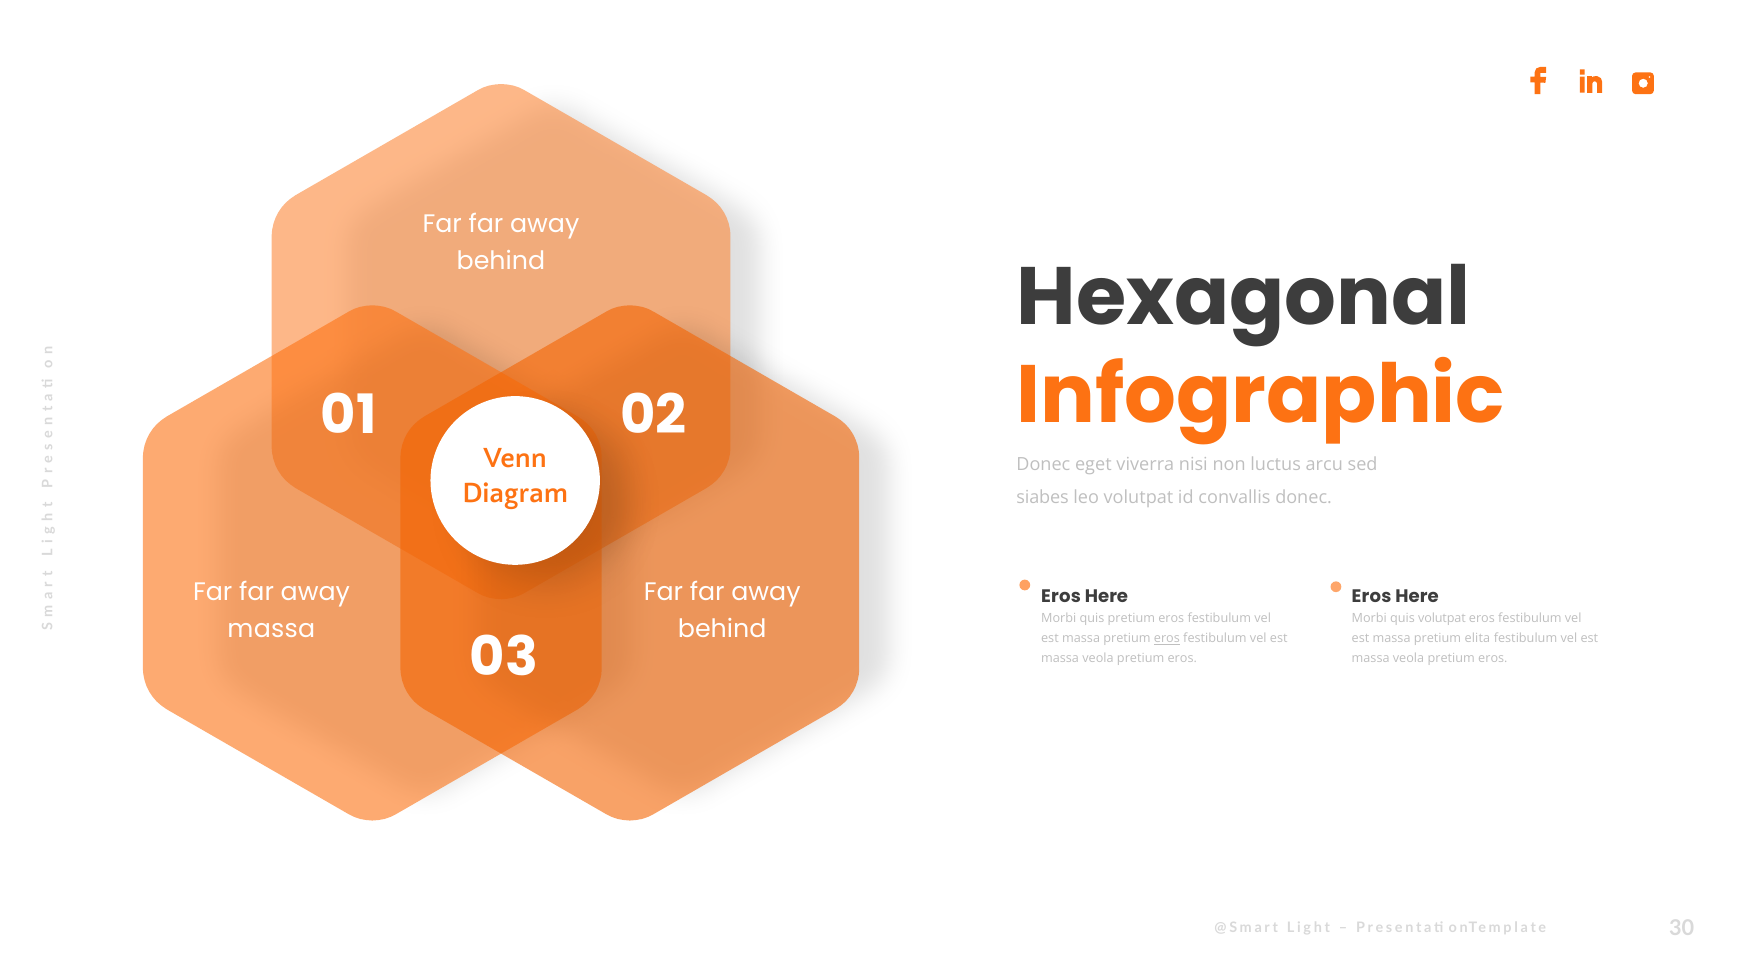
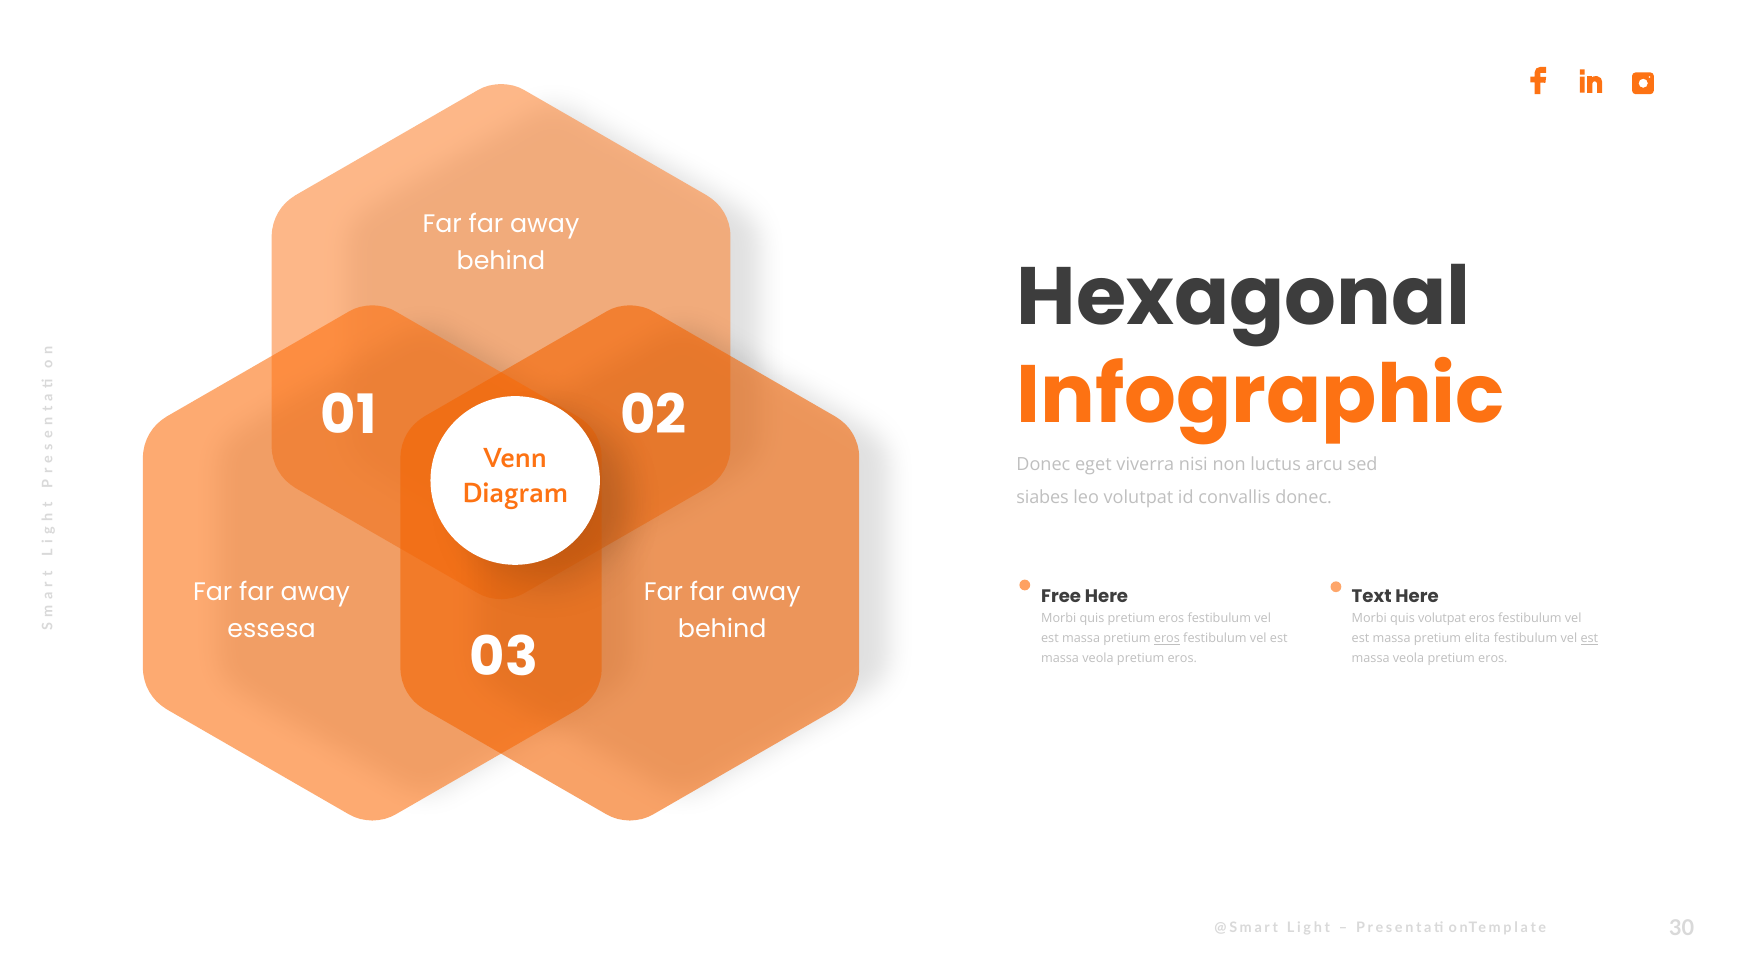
Eros: Eros -> Free (1061, 596)
Eros: Eros -> Text (1372, 596)
massa: massa -> essesa (271, 629)
est underline: none -> present (1589, 638)
